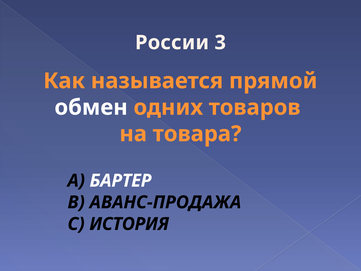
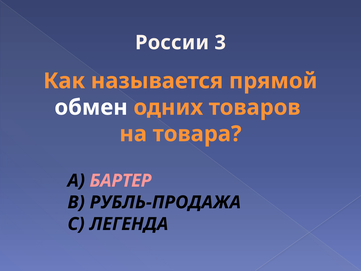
БАРТЕР colour: white -> pink (121, 180)
АВАНС-ПРОДАЖА: АВАНС-ПРОДАЖА -> РУБЛЬ-ПРОДАЖА (165, 202)
ИСТОРИЯ: ИСТОРИЯ -> ЛЕГЕНДА (129, 224)
